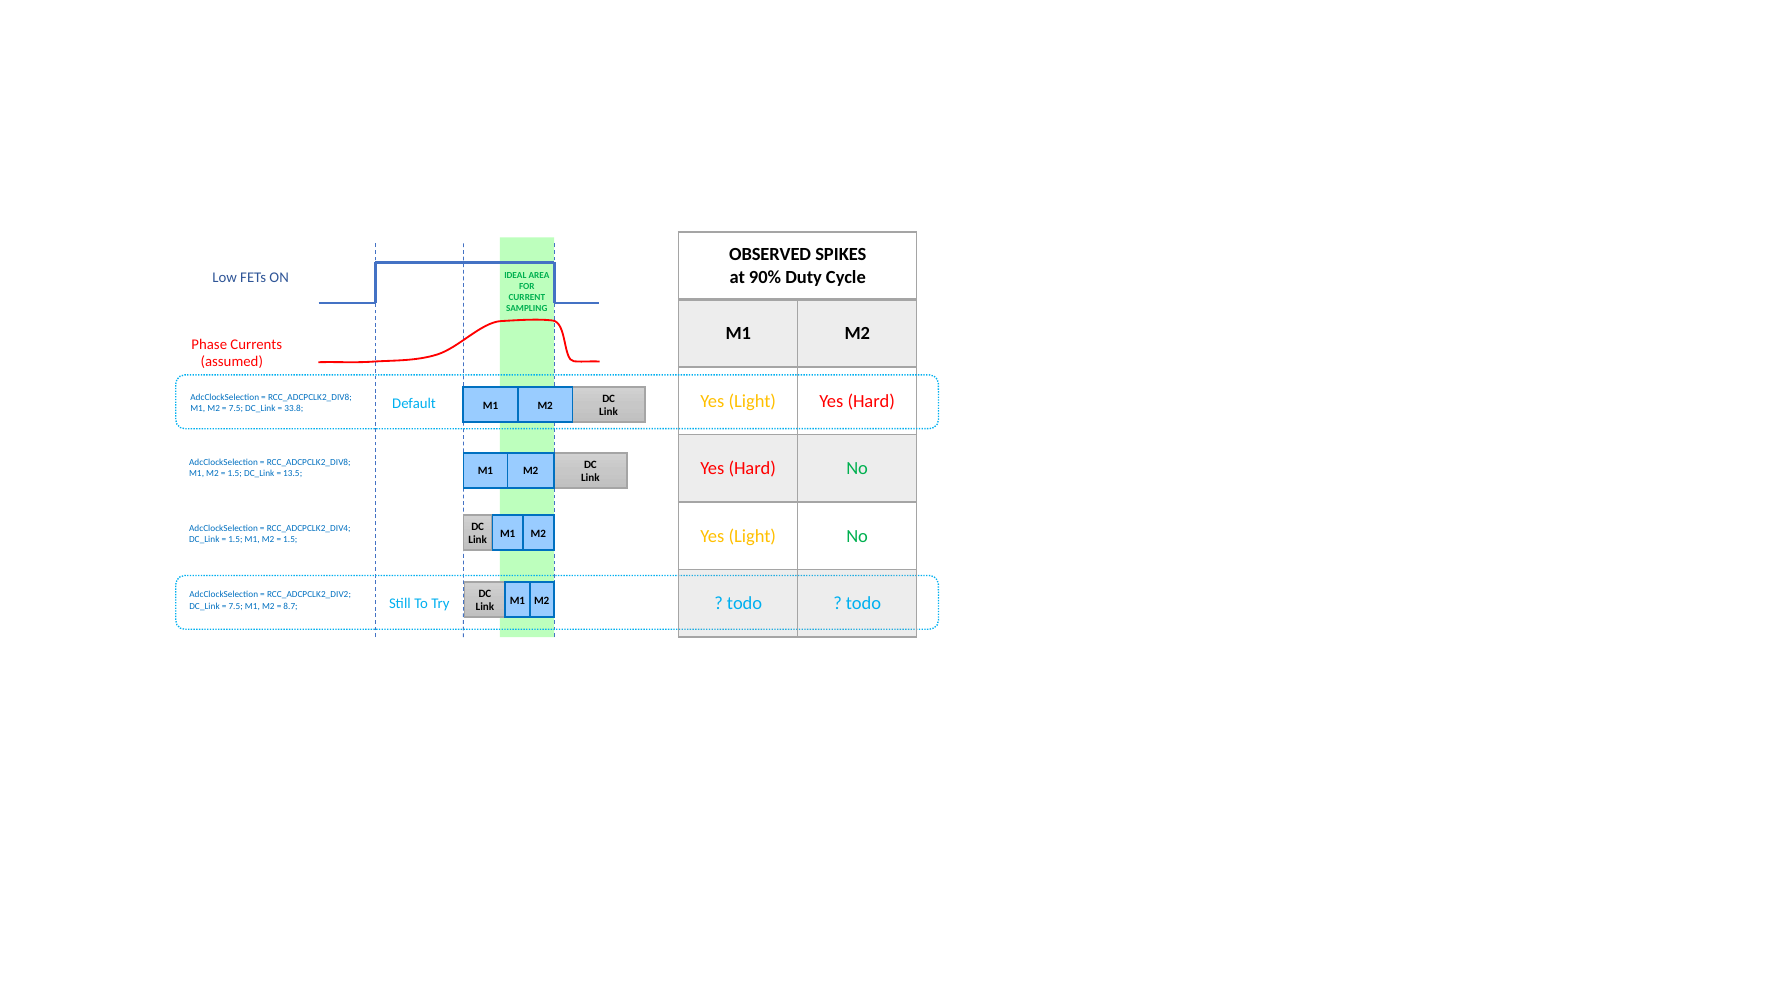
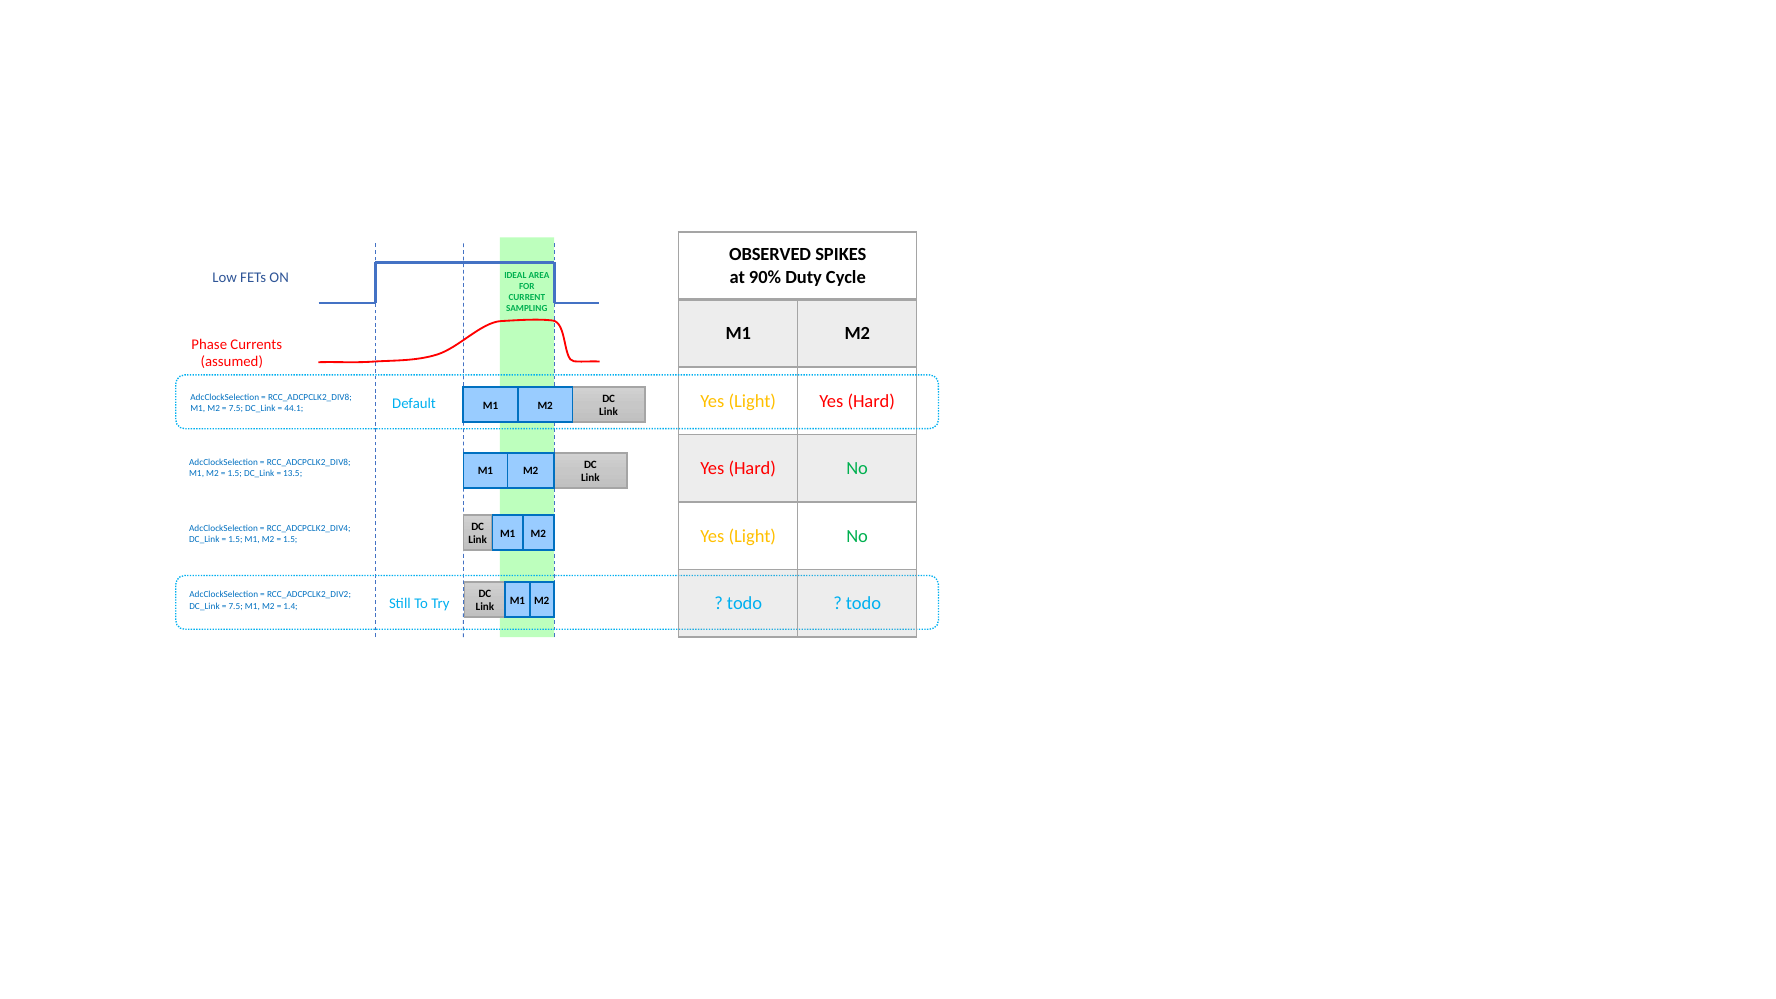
33.8: 33.8 -> 44.1 (294, 409)
8.7: 8.7 -> 1.4 (291, 606)
